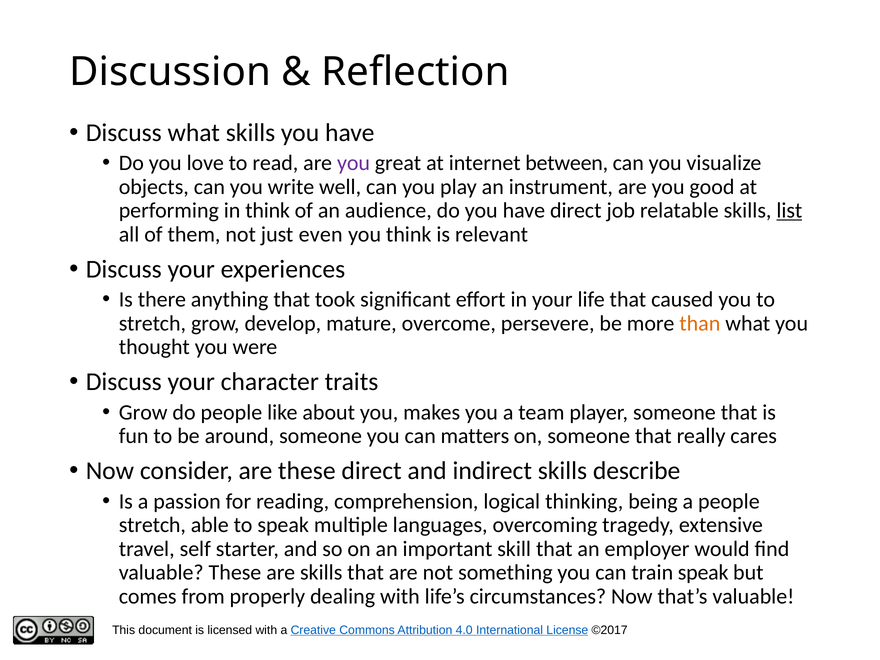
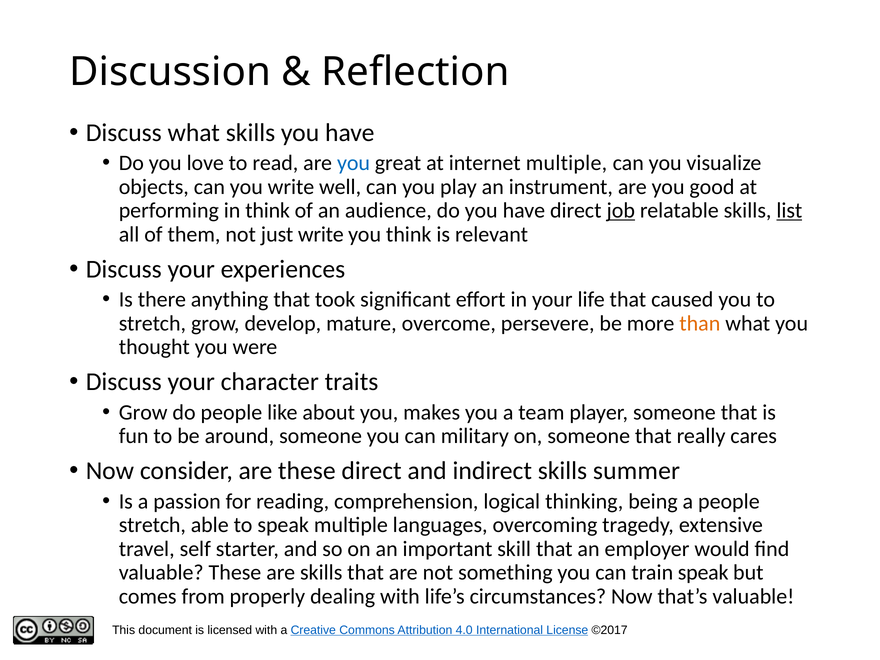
you colour: purple -> blue (354, 163)
internet between: between -> multiple (566, 163)
job underline: none -> present (621, 211)
just even: even -> write (321, 234)
matters: matters -> military (475, 436)
describe: describe -> summer (636, 471)
